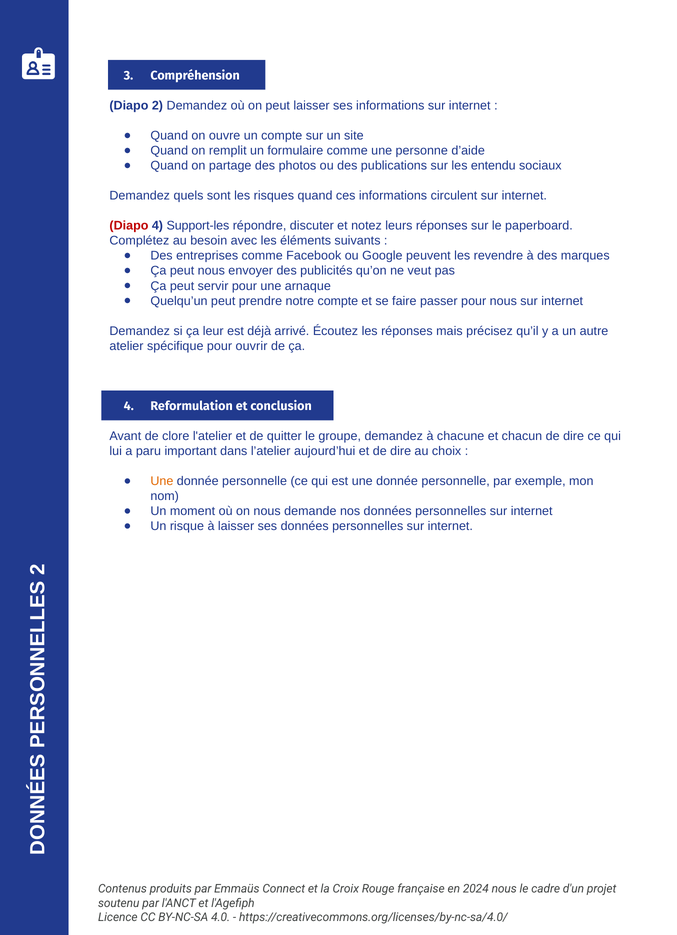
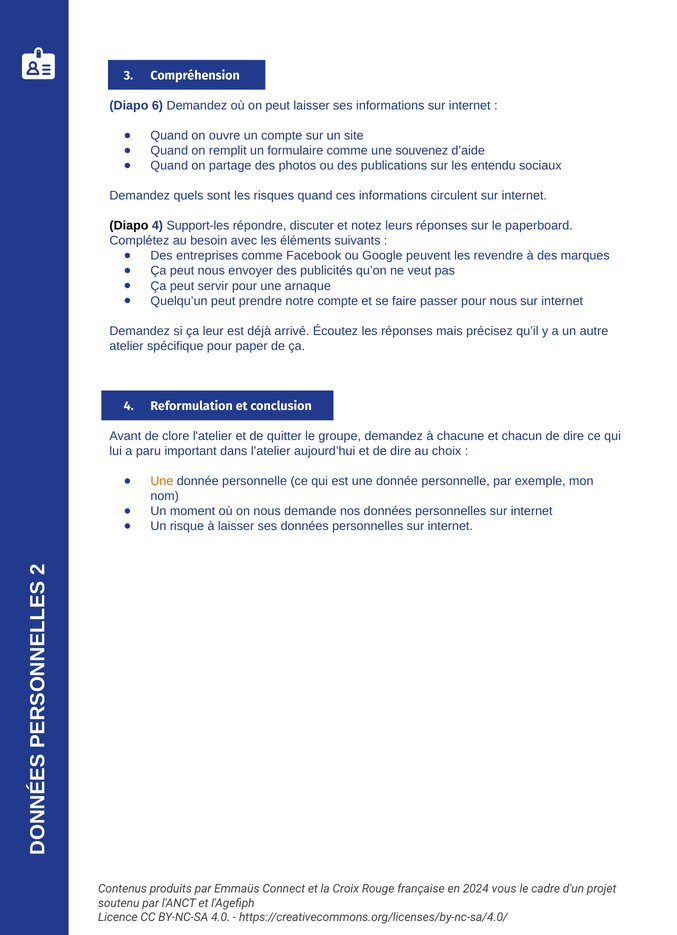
Diapo 2: 2 -> 6 (157, 106)
personne: personne -> souvenez (422, 151)
Diapo colour: red -> black (129, 226)
ouvrir: ouvrir -> paper (252, 346)
nous: nous -> vous (504, 889)
